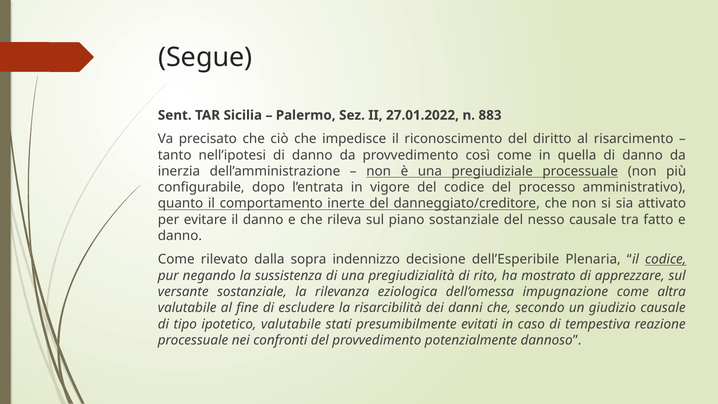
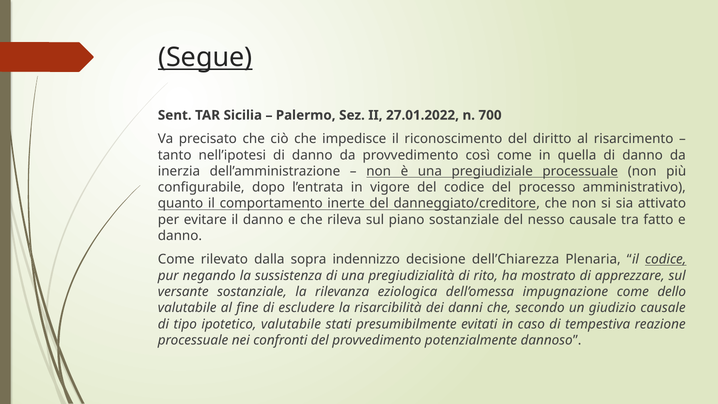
Segue underline: none -> present (205, 57)
883: 883 -> 700 (490, 115)
dell’Esperibile: dell’Esperibile -> dell’Chiarezza (516, 259)
altra: altra -> dello (672, 292)
